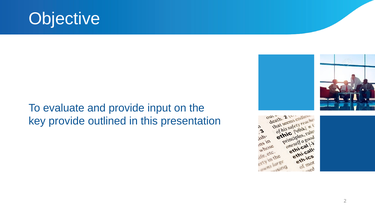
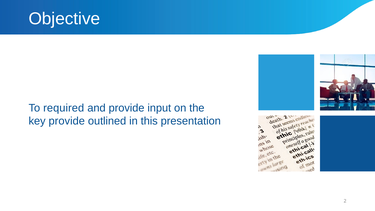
evaluate: evaluate -> required (64, 108)
